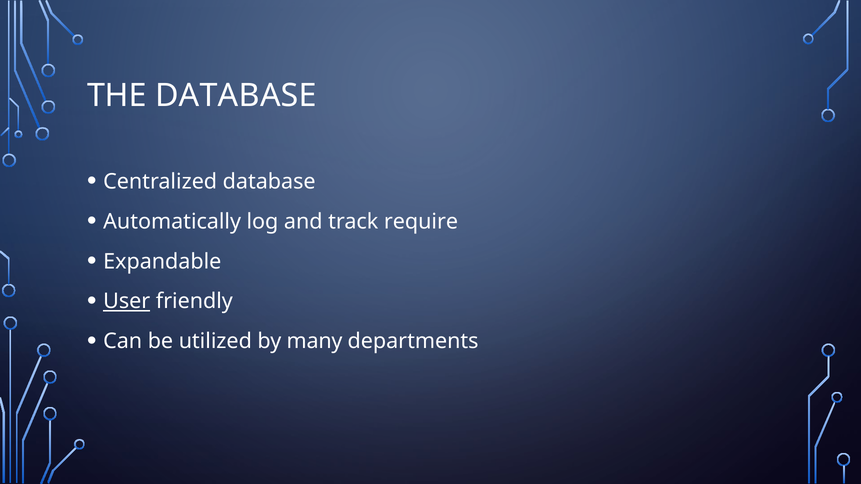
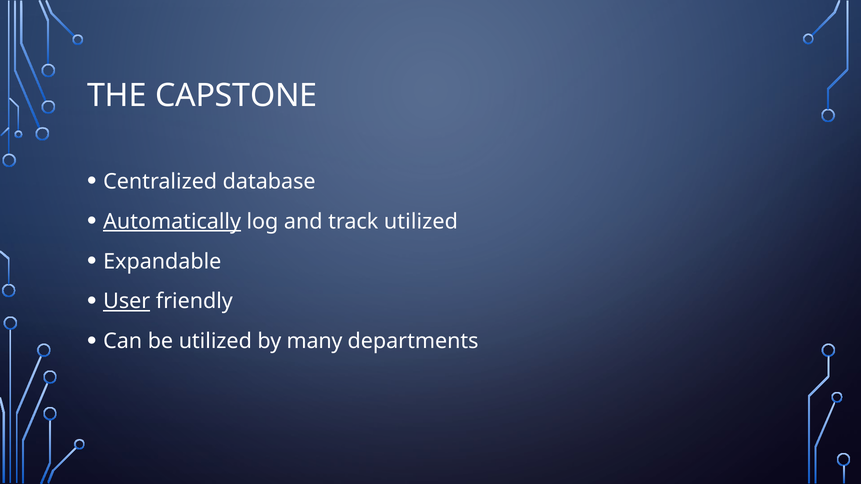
THE DATABASE: DATABASE -> CAPSTONE (236, 96)
Automatically underline: none -> present (172, 222)
track require: require -> utilized (421, 222)
